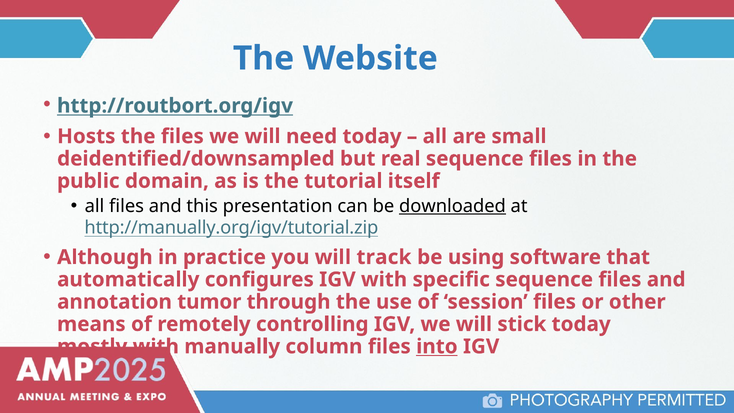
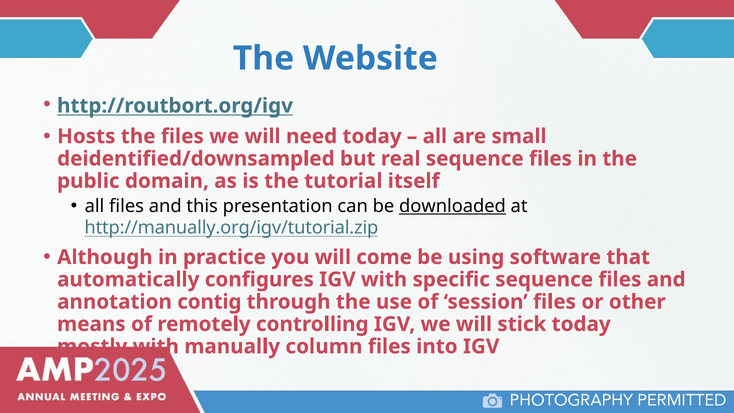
track: track -> come (384, 257)
tumor: tumor -> contig (209, 302)
into underline: present -> none (437, 346)
